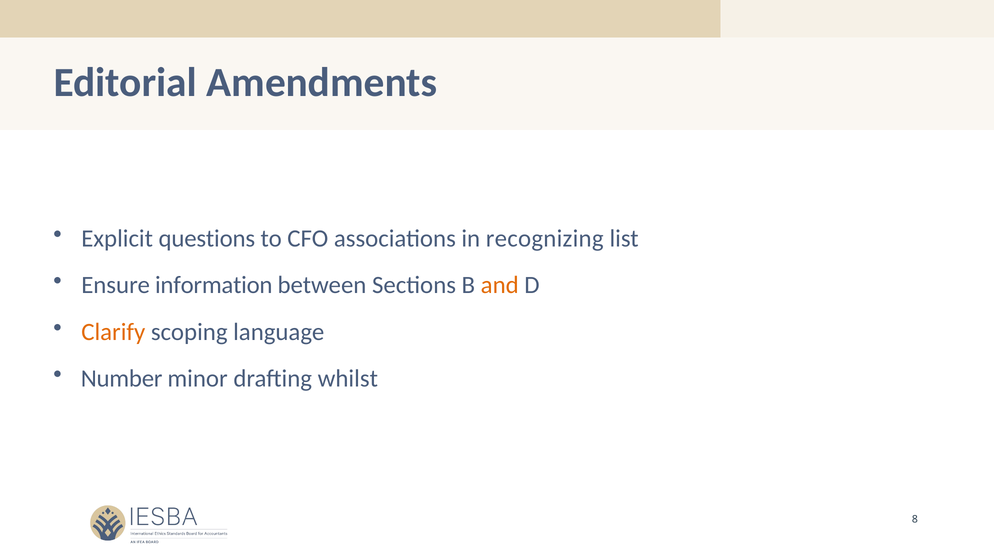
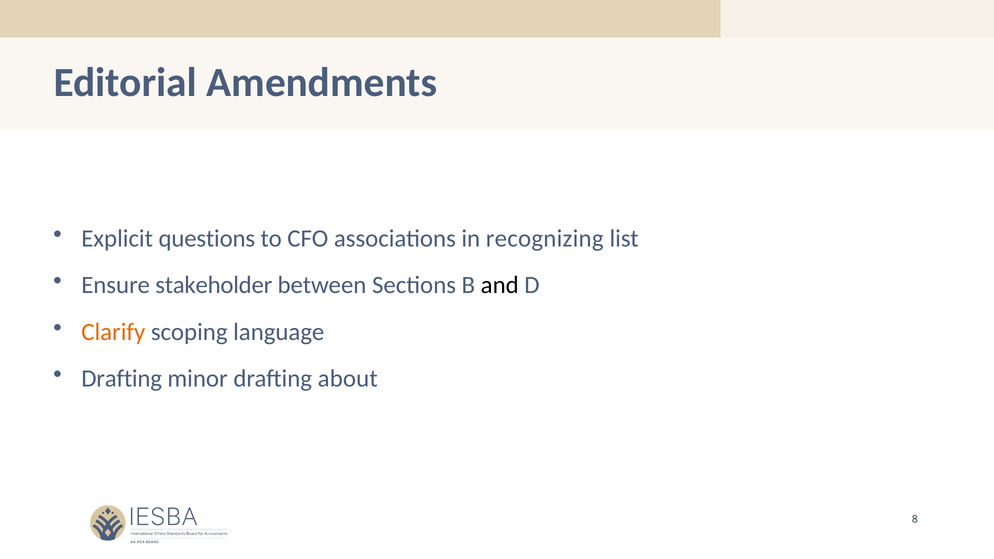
information: information -> stakeholder (214, 285)
and colour: orange -> black (500, 285)
Number: Number -> Drafting (122, 379)
whilst: whilst -> about (348, 379)
